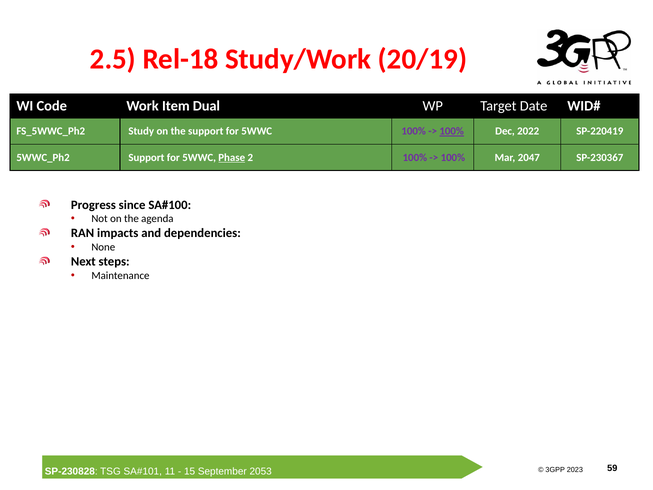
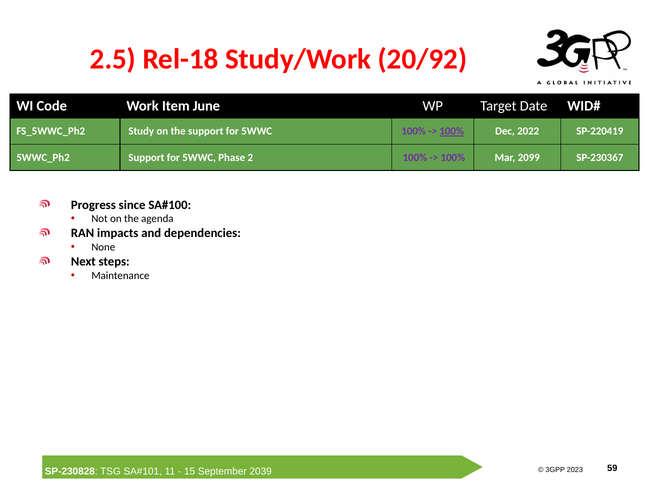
20/19: 20/19 -> 20/92 (423, 59)
Dual: Dual -> June (206, 106)
Phase underline: present -> none (232, 157)
2047: 2047 -> 2099 (529, 157)
2053: 2053 -> 2039 (261, 471)
